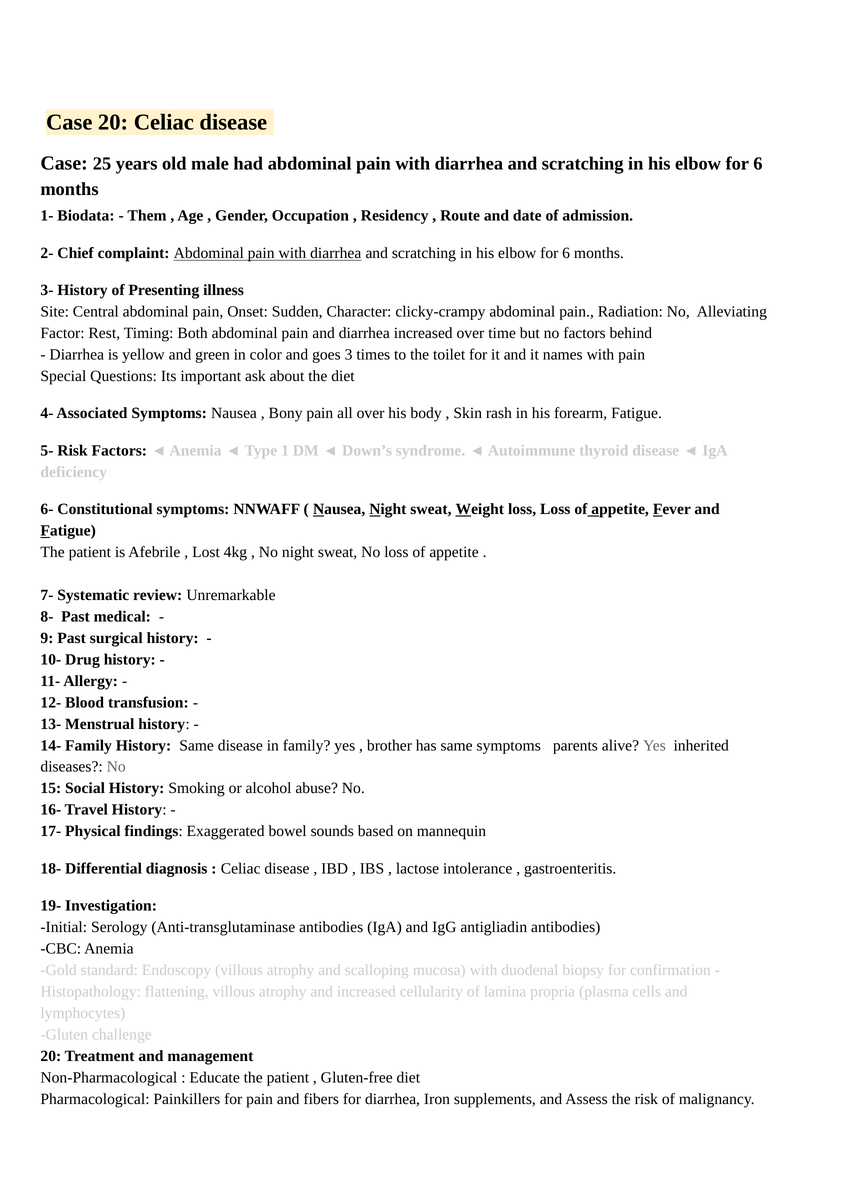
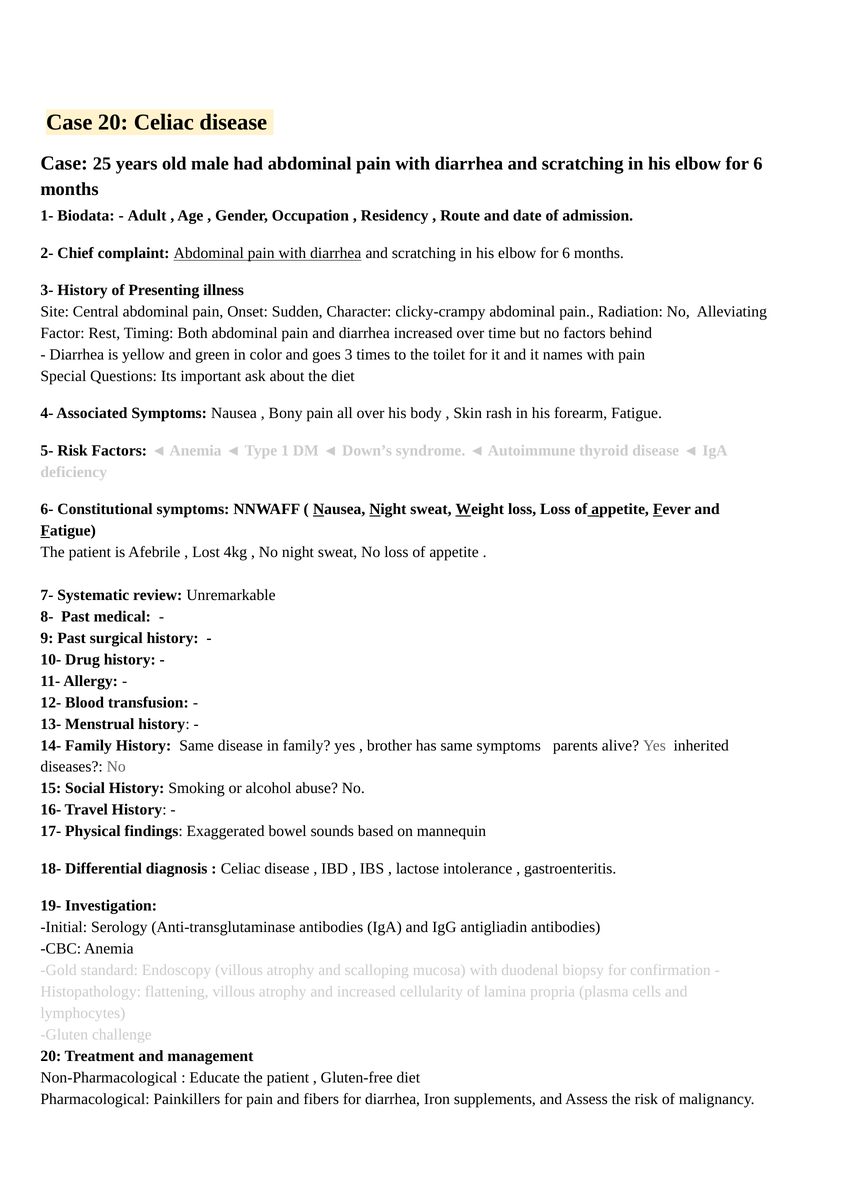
Them: Them -> Adult (147, 215)
